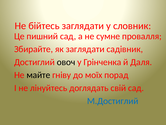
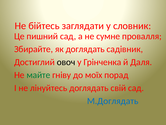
як заглядати: заглядати -> доглядать (85, 49)
майте colour: black -> green (38, 75)
М.Достиглий: М.Достиглий -> М.Доглядать (113, 101)
